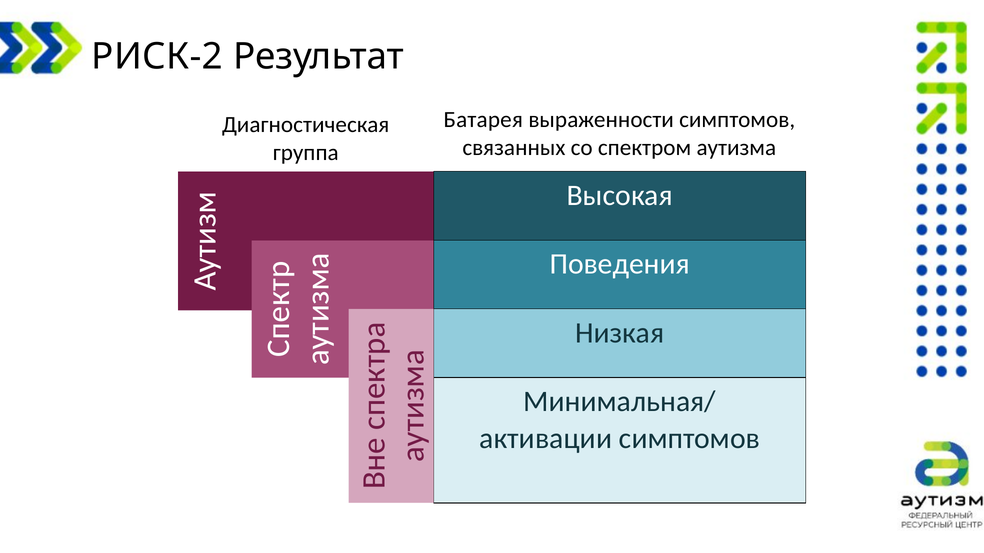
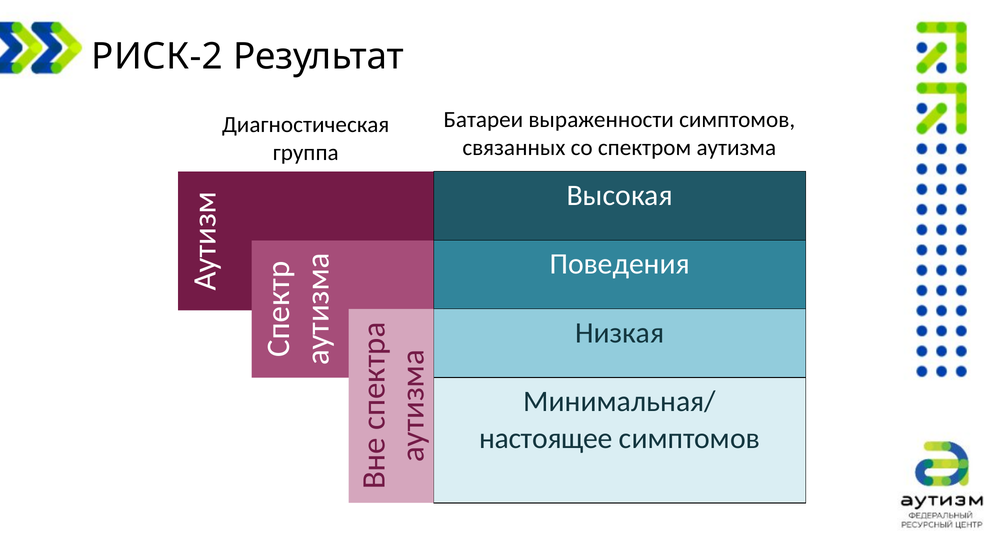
Батарея: Батарея -> Батареи (483, 120)
активации: активации -> настоящее (546, 439)
